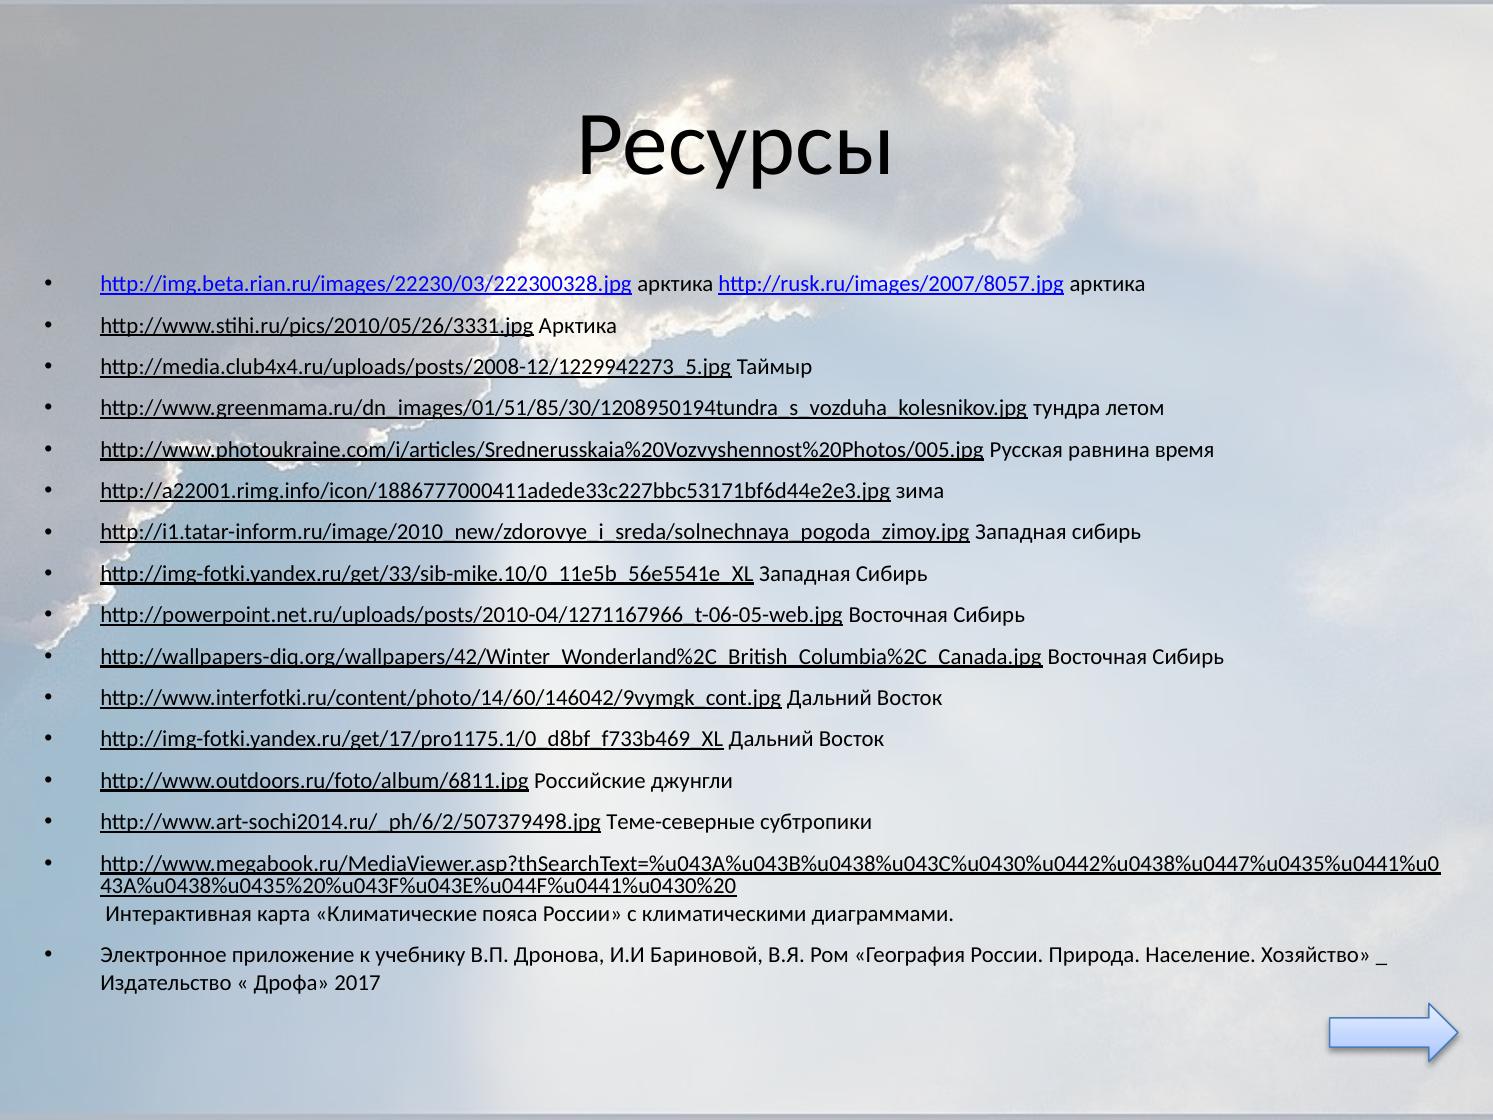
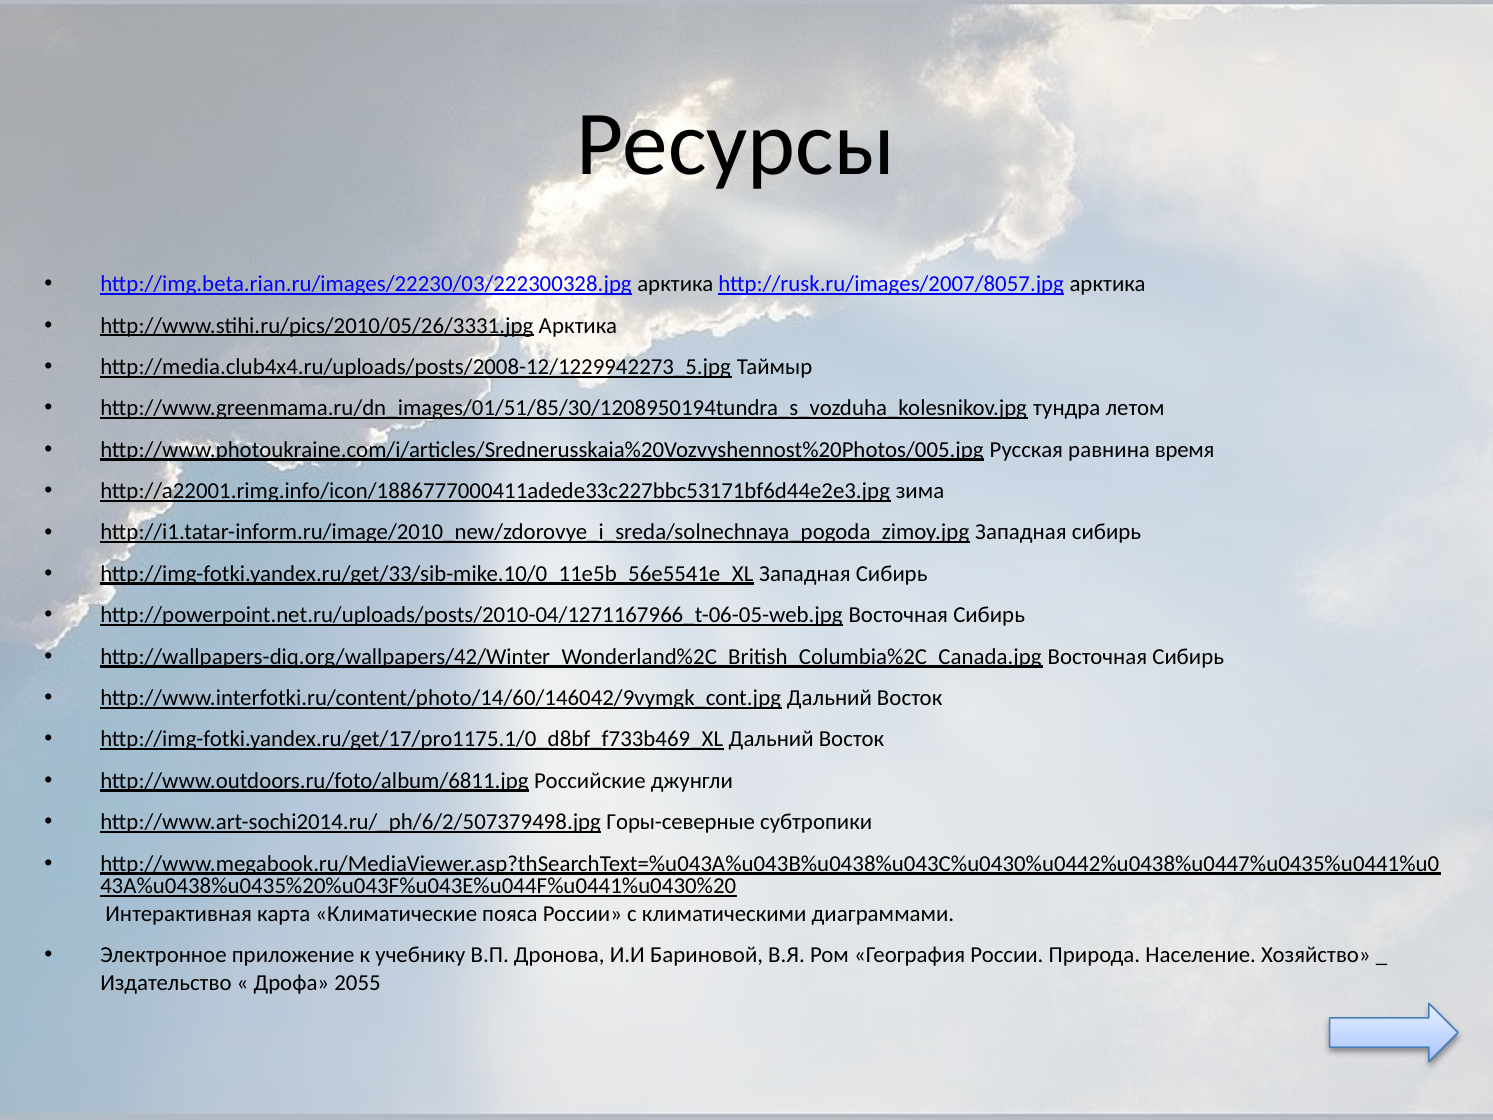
Теме-северные: Теме-северные -> Горы-северные (681, 822)
2017: 2017 -> 2055 (358, 982)
